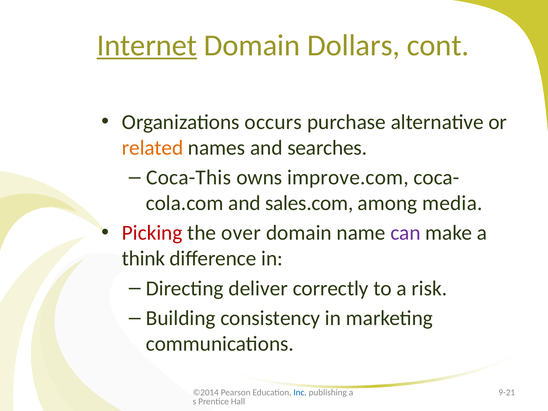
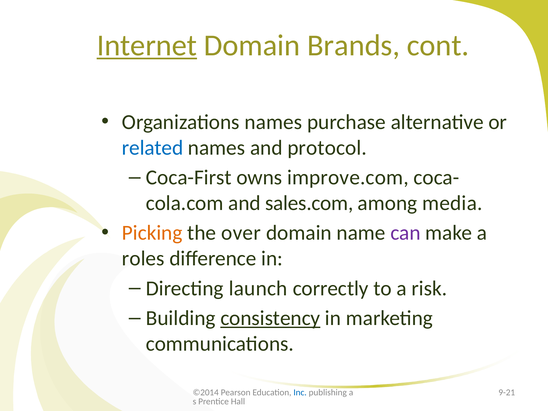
Dollars: Dollars -> Brands (354, 45)
Organizations occurs: occurs -> names (273, 122)
related colour: orange -> blue (153, 148)
searches: searches -> protocol (327, 148)
Coca-This: Coca-This -> Coca-First (189, 177)
Picking colour: red -> orange (152, 233)
think: think -> roles (143, 259)
deliver: deliver -> launch (258, 288)
consistency underline: none -> present (270, 318)
